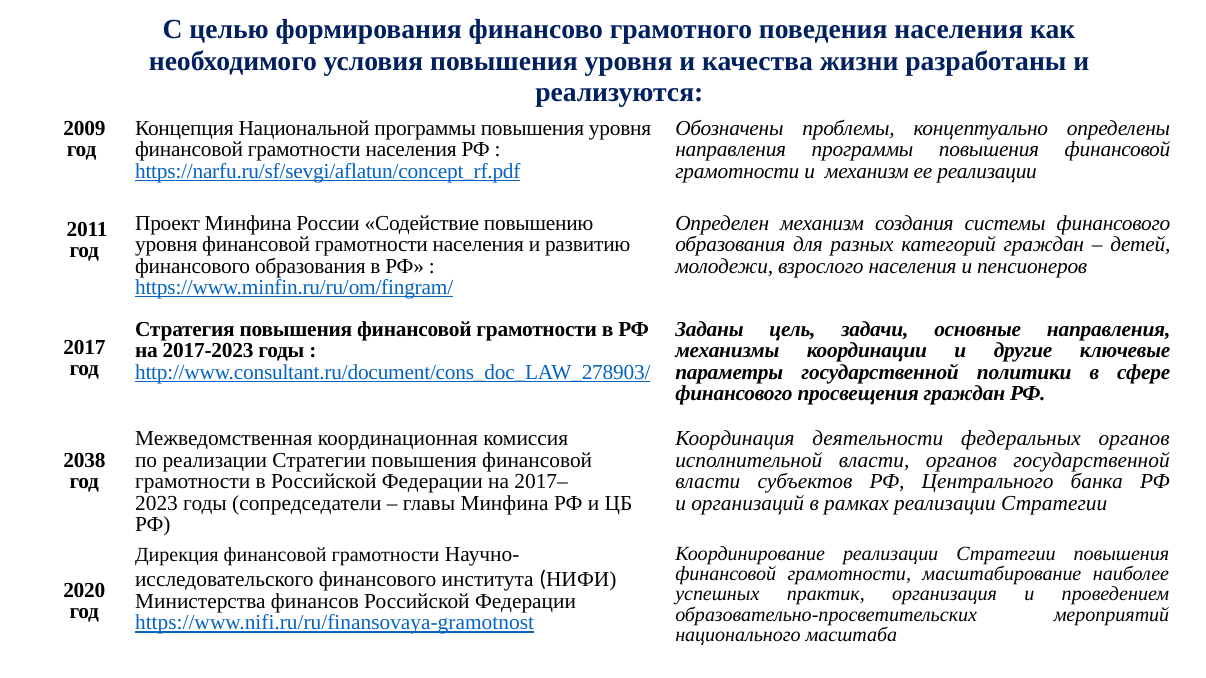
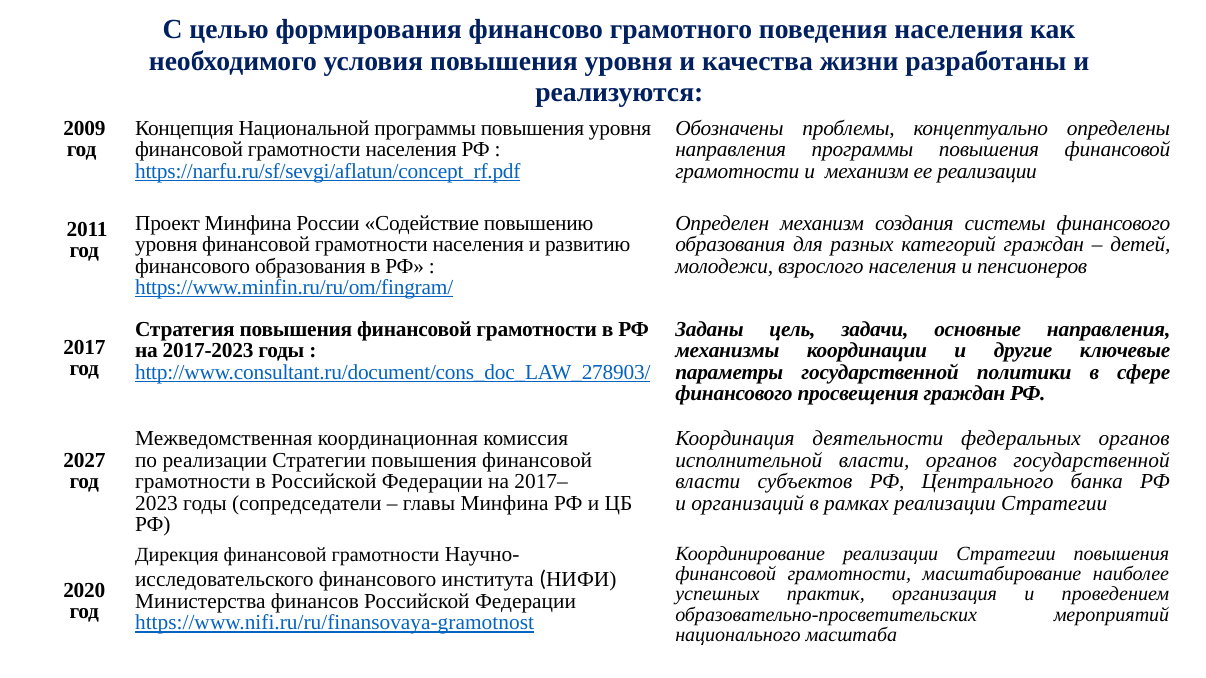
2038: 2038 -> 2027 (84, 460)
